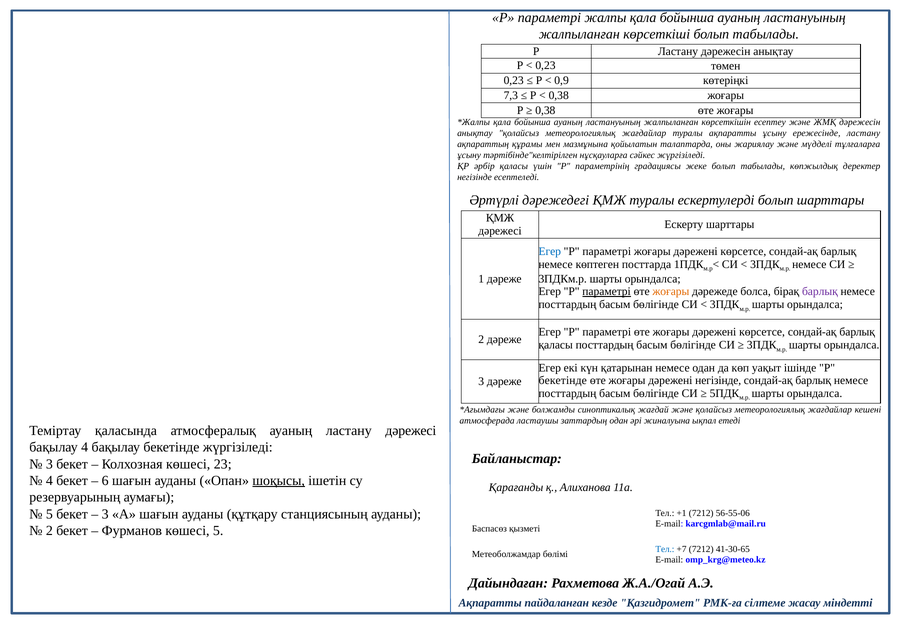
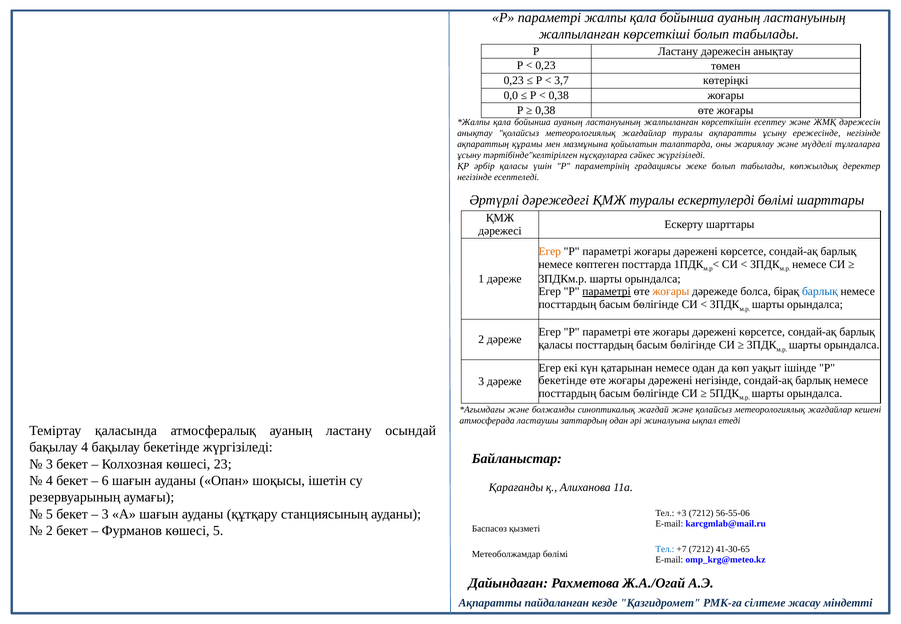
0,9: 0,9 -> 3,7 (562, 80)
7,3: 7,3 -> 0,0 (511, 95)
ережесінде ластану: ластану -> негізінде (864, 133)
ескертулерді болып: болып -> бөлімі (776, 200)
Егер colour: blue -> orange (550, 251)
барлық colour: purple -> blue (820, 291)
ластану дәрежесі: дәрежесі -> осындай (411, 431)
шоқысы underline: present -> none (279, 480)
+1: +1 -> +3 (682, 513)
